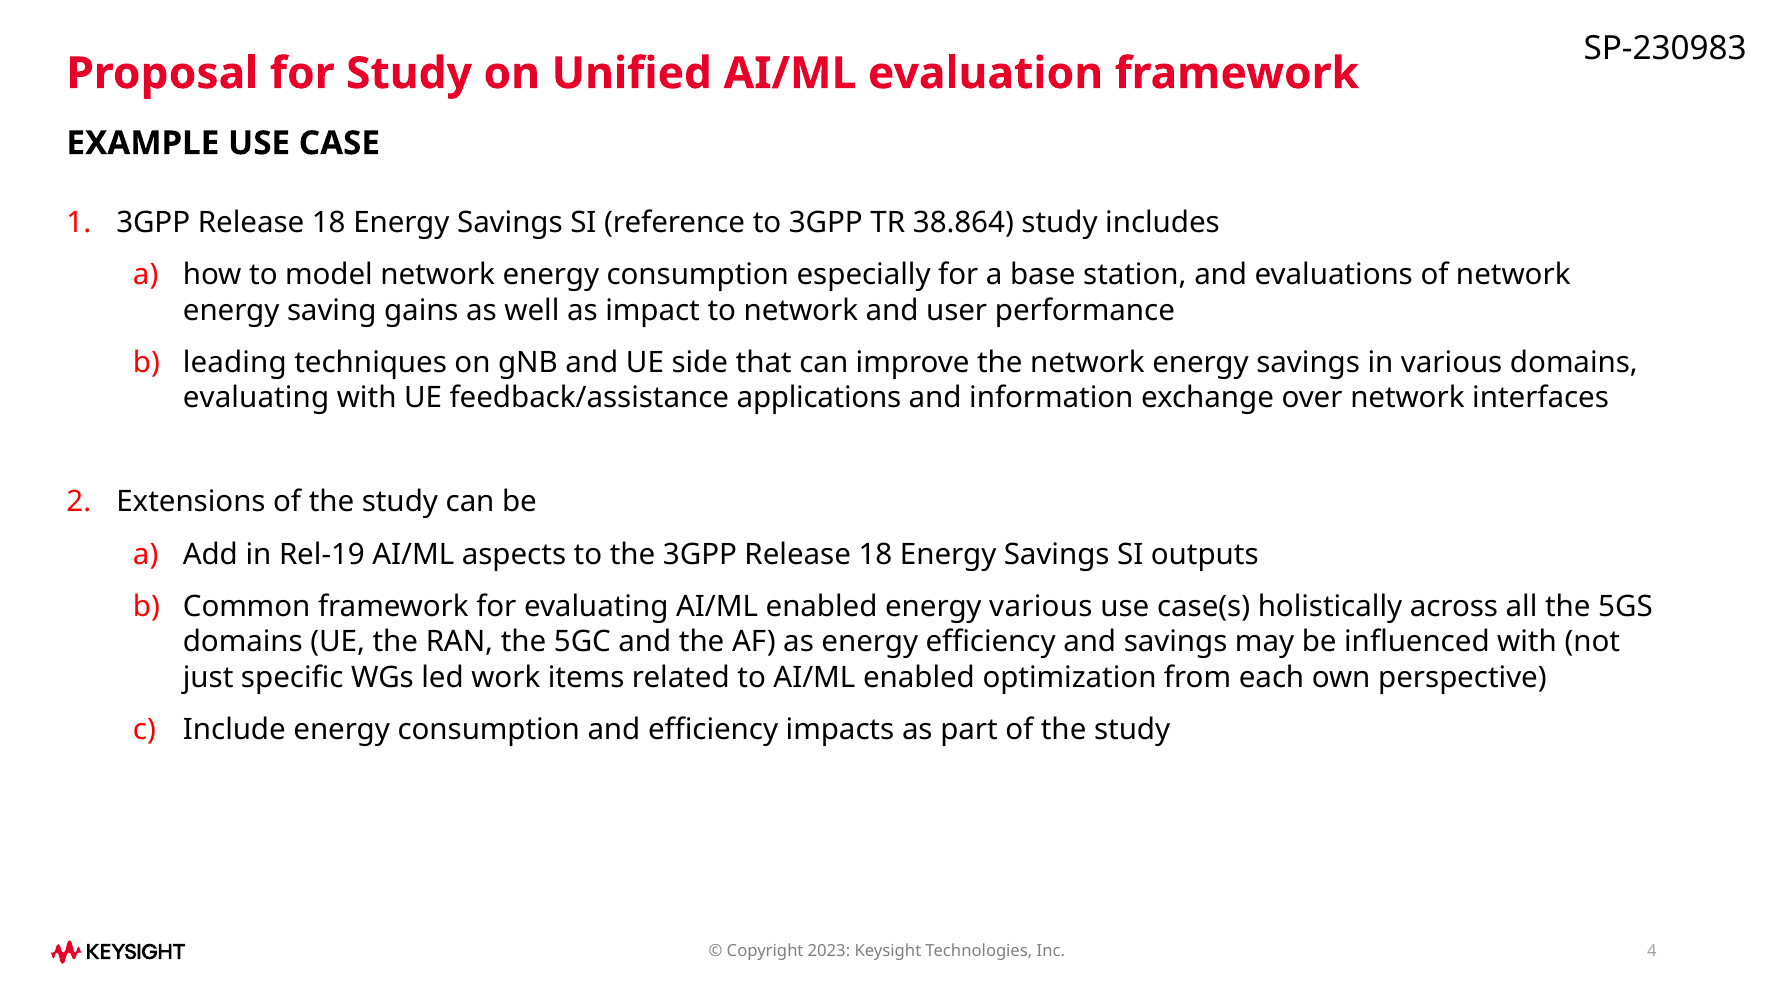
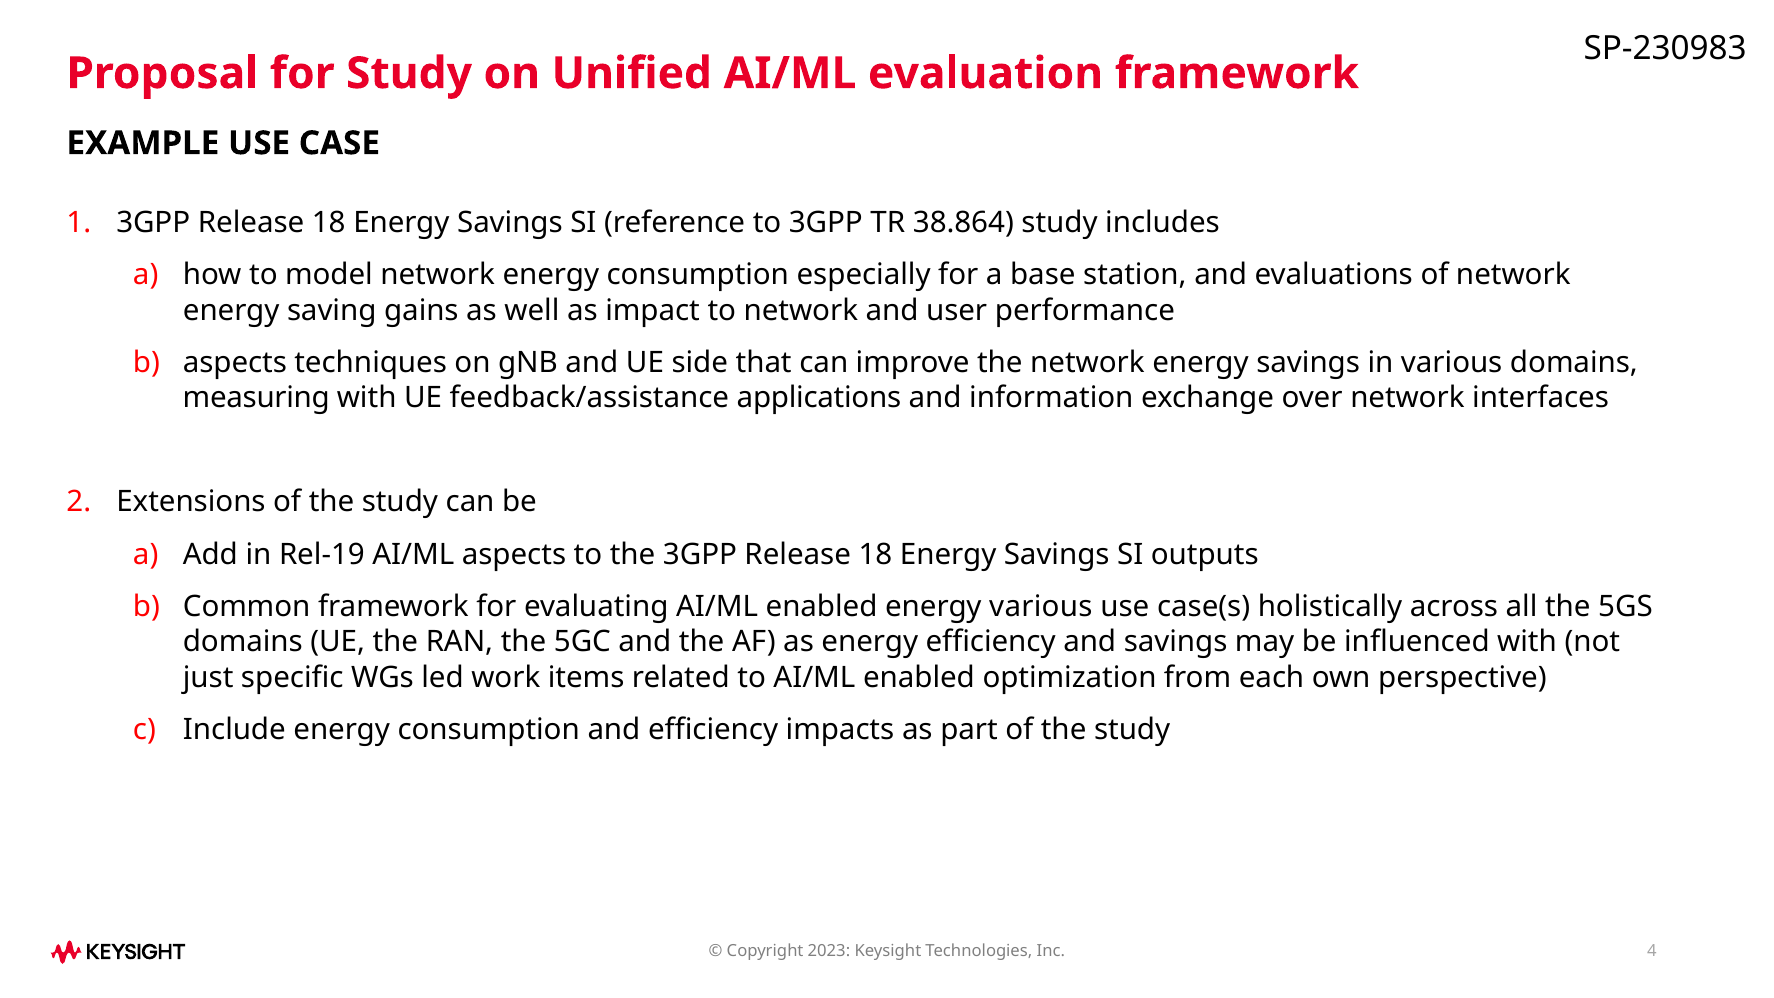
leading: leading -> aspects (235, 362)
evaluating: evaluating -> measuring (256, 398)
